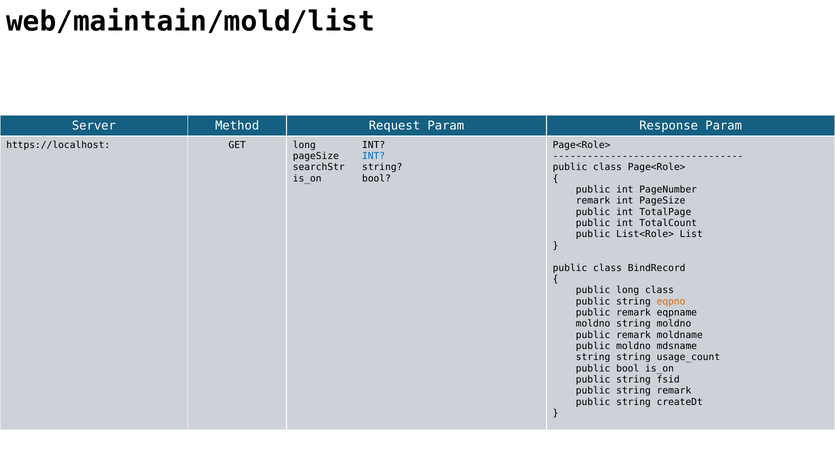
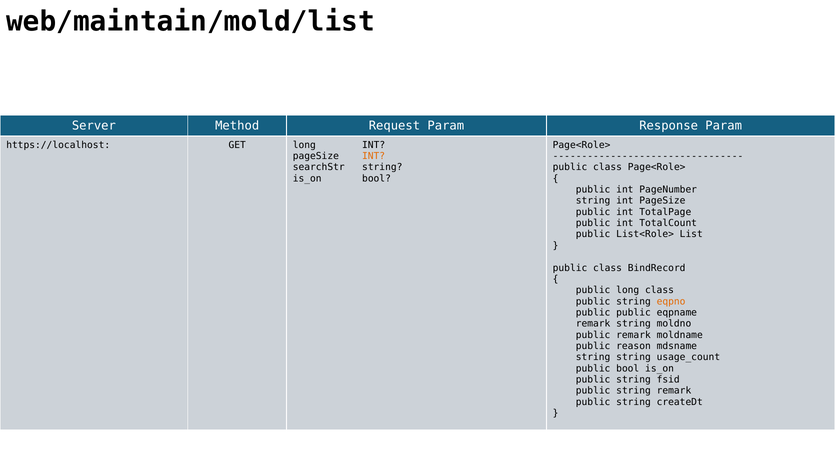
INT colour: blue -> orange (374, 156)
remark: remark -> string (593, 201)
remark: remark -> public (633, 312)
moldno: moldno -> remark (593, 324)
public moldno: moldno -> reason (633, 346)
